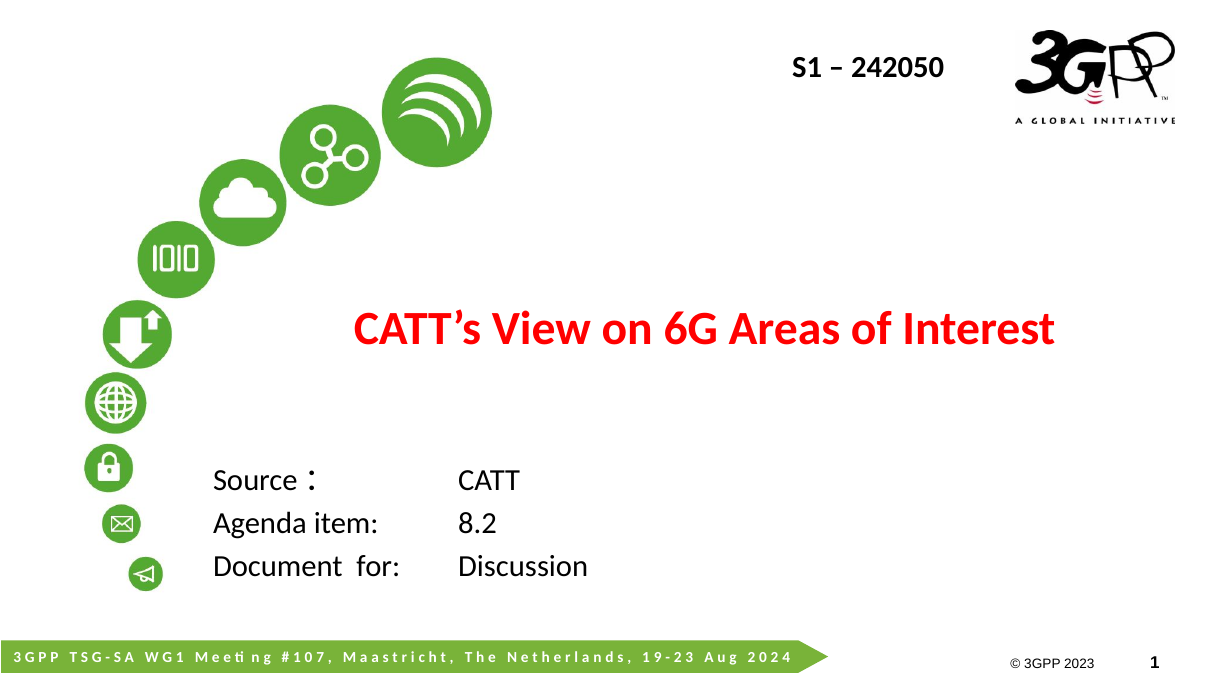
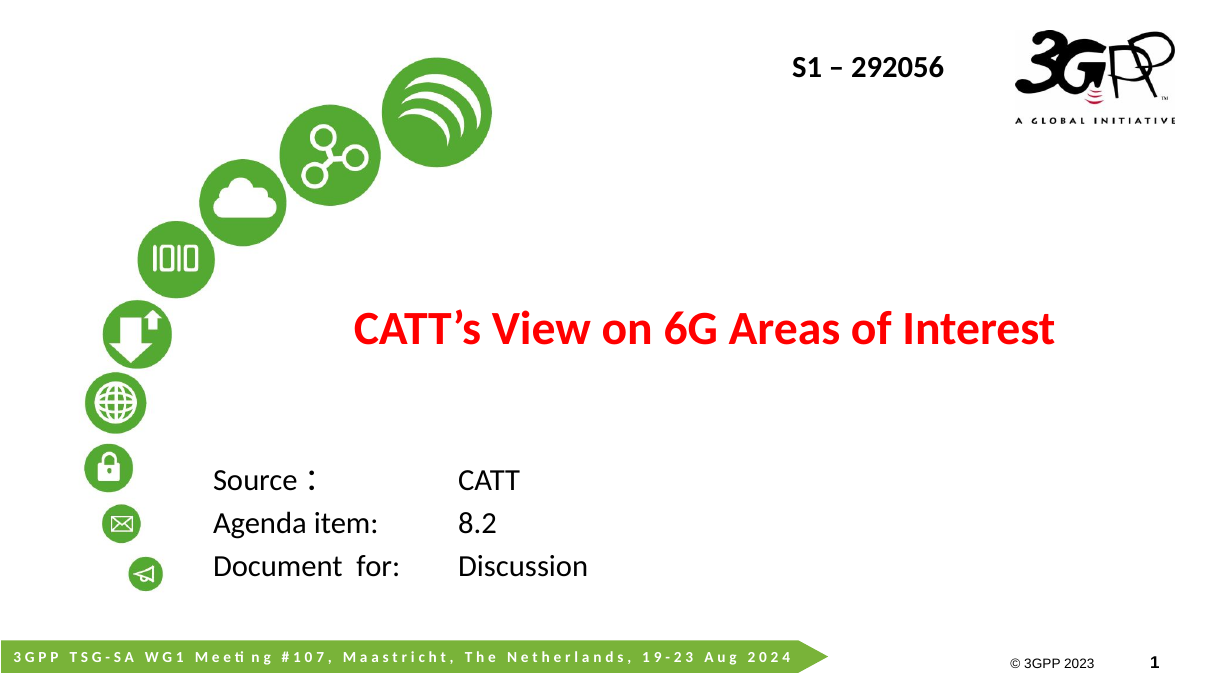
242050: 242050 -> 292056 (898, 67)
